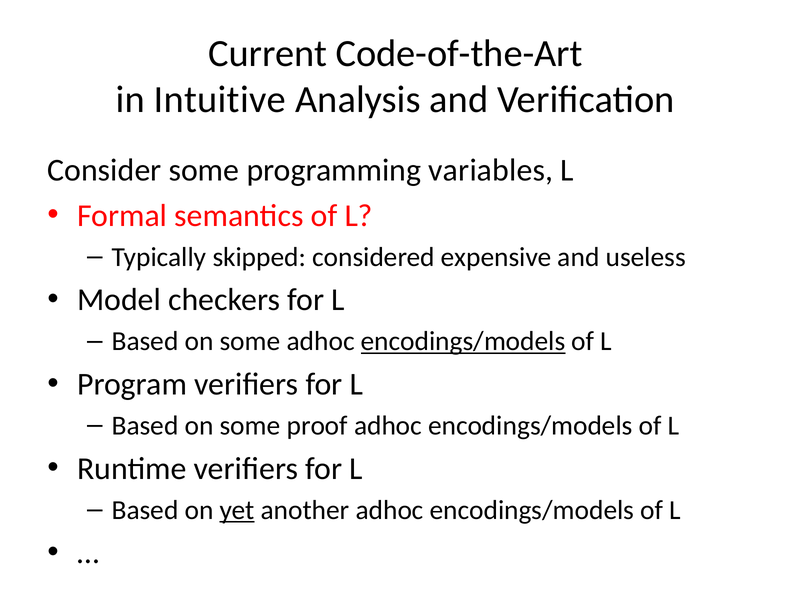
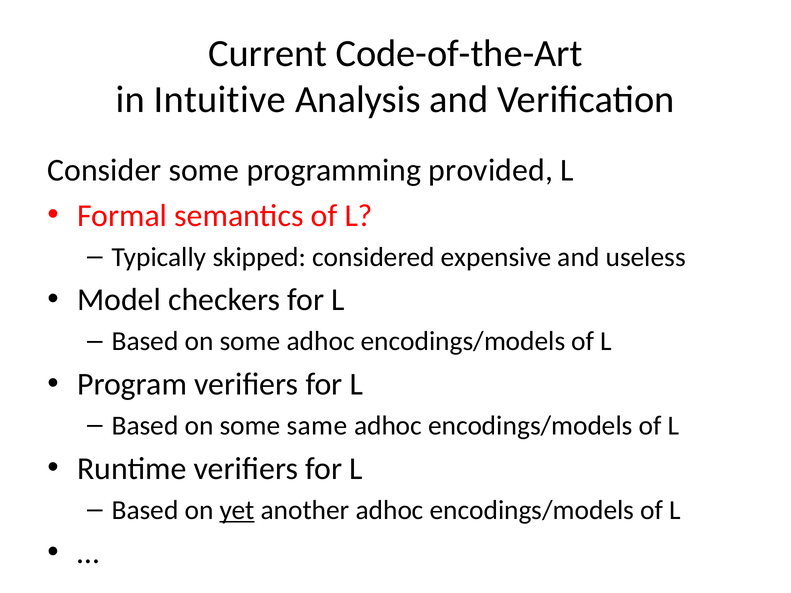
variables: variables -> provided (491, 170)
encodings/models underline: present -> none (463, 341)
proof: proof -> same (317, 426)
